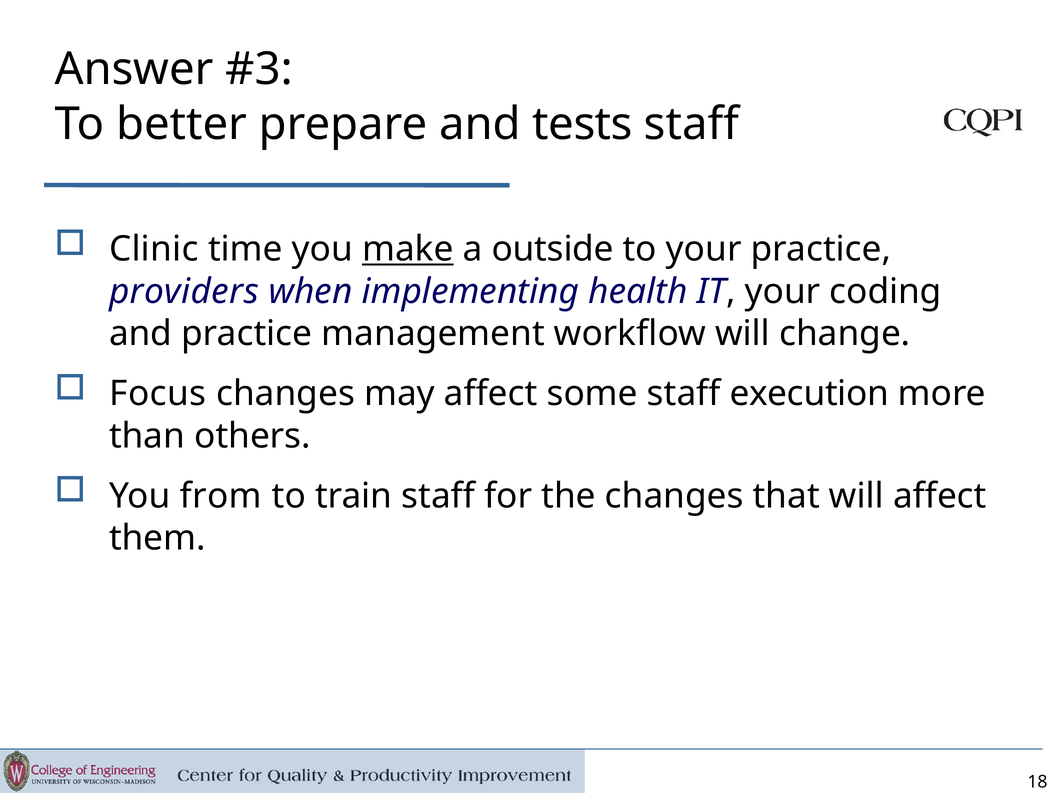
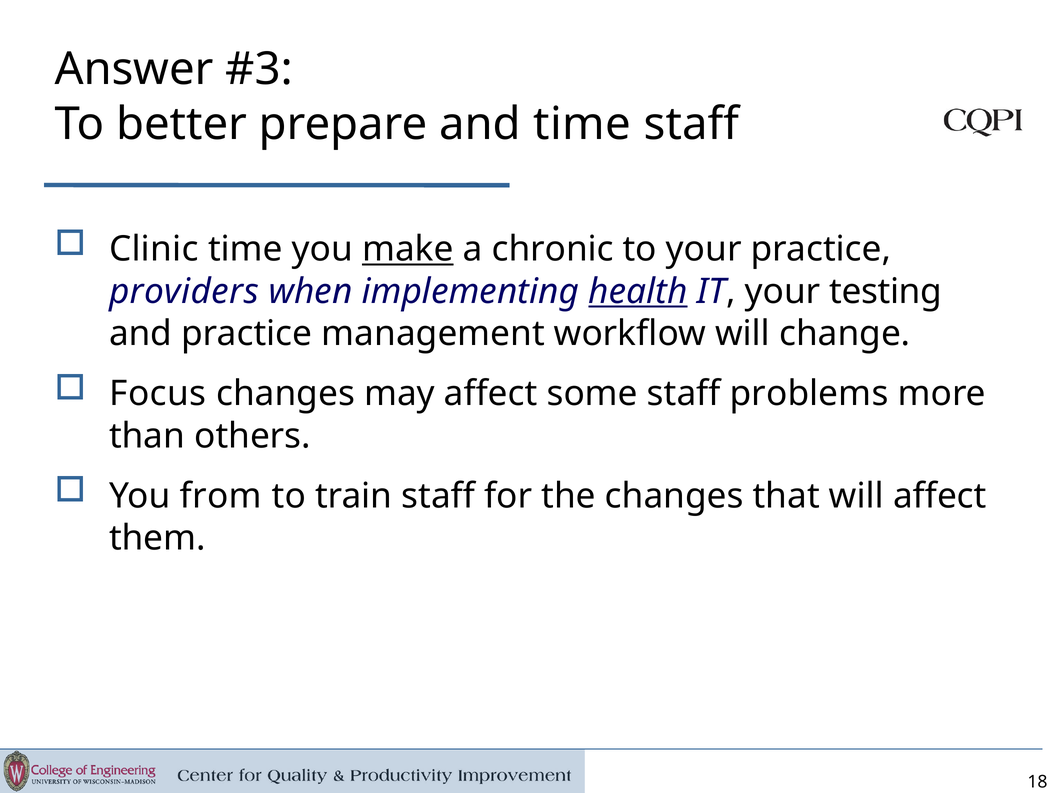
and tests: tests -> time (582, 124)
outside: outside -> chronic (553, 249)
health underline: none -> present (638, 292)
coding: coding -> testing (886, 292)
execution: execution -> problems (809, 394)
